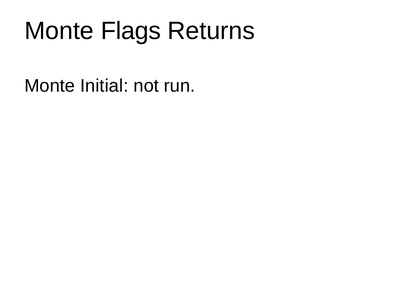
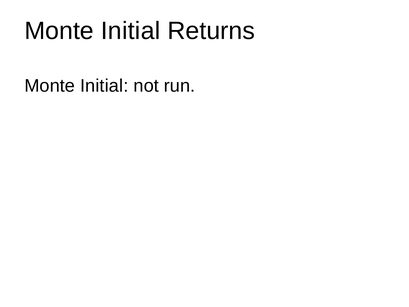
Flags: Flags -> Initial (131, 31)
